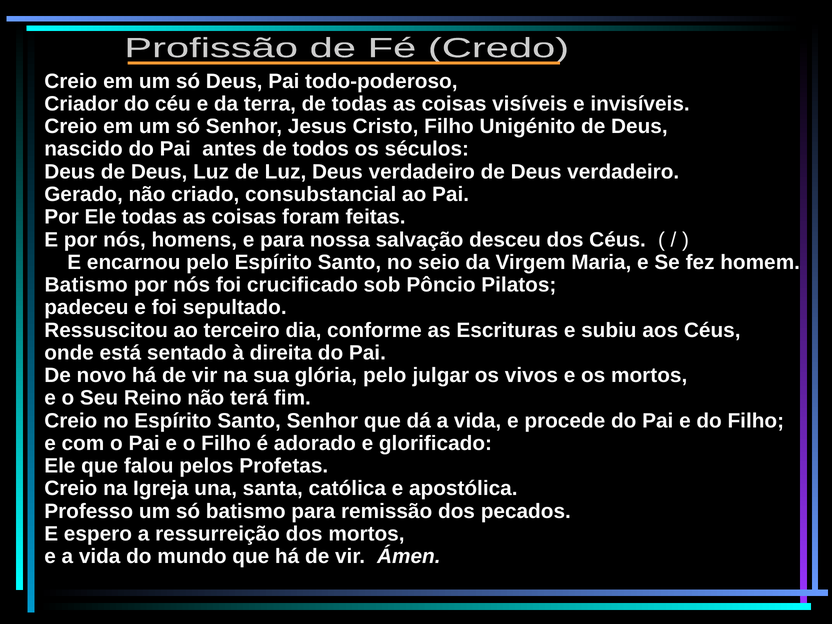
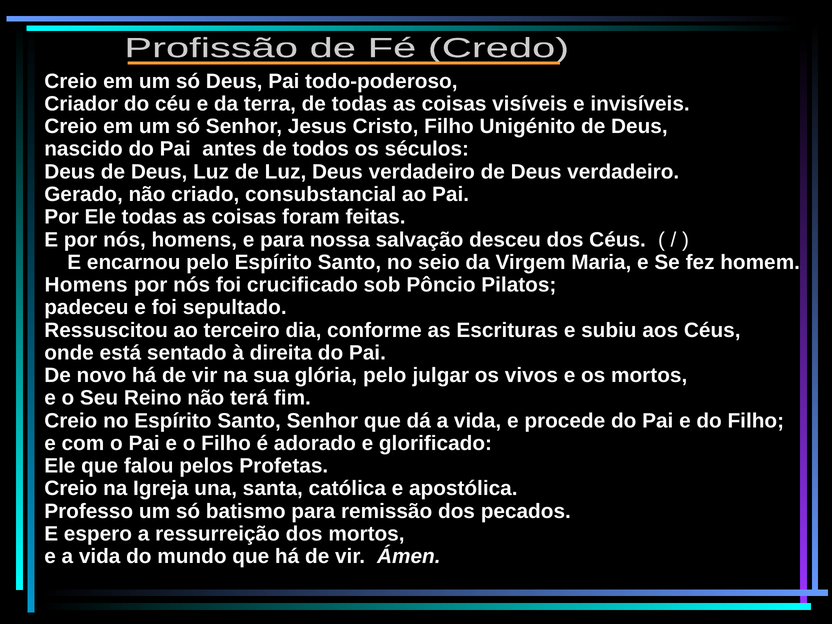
Batismo: Batismo -> Homens (86, 285)
